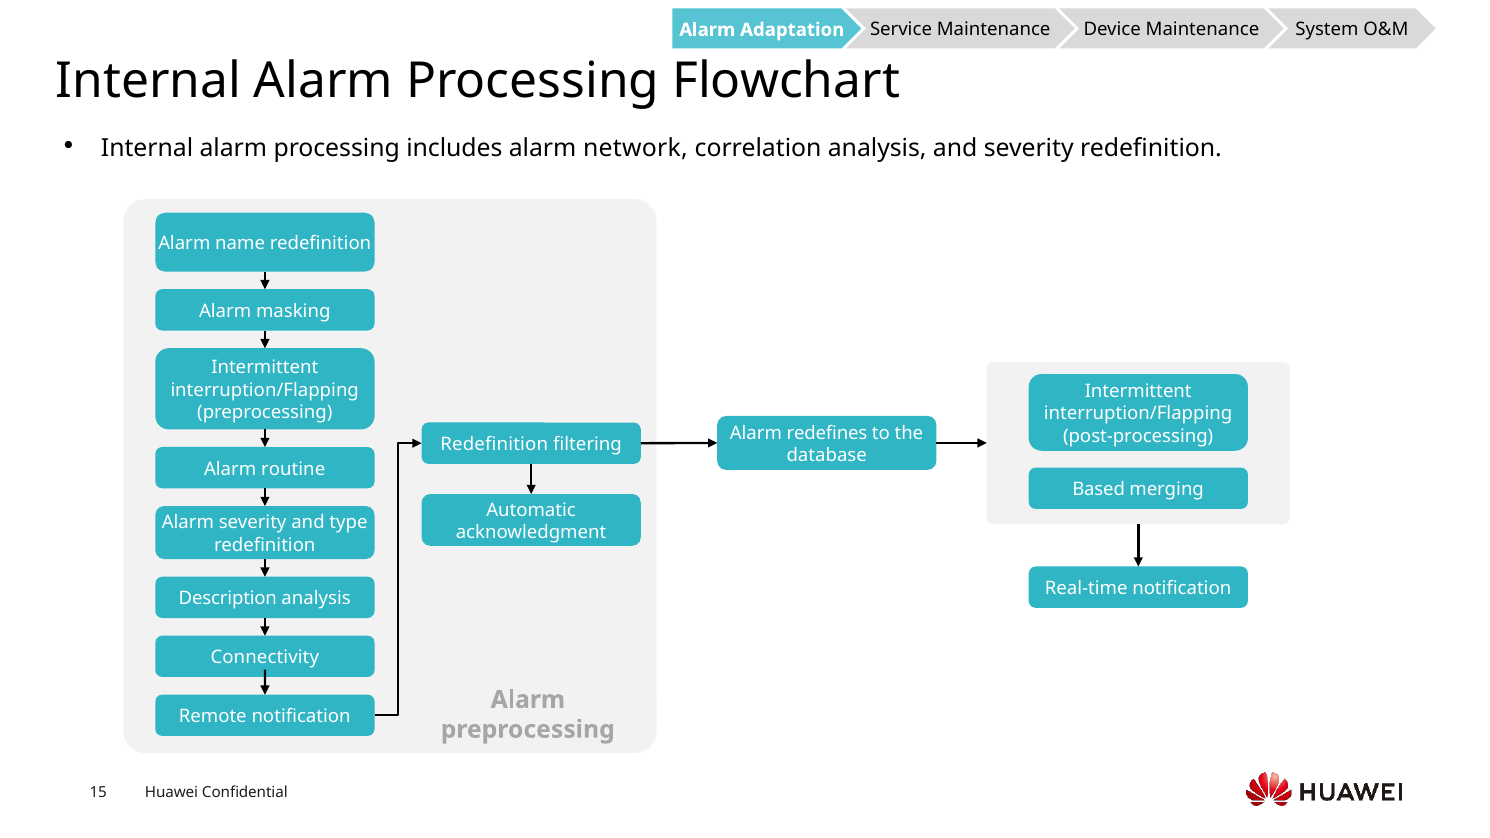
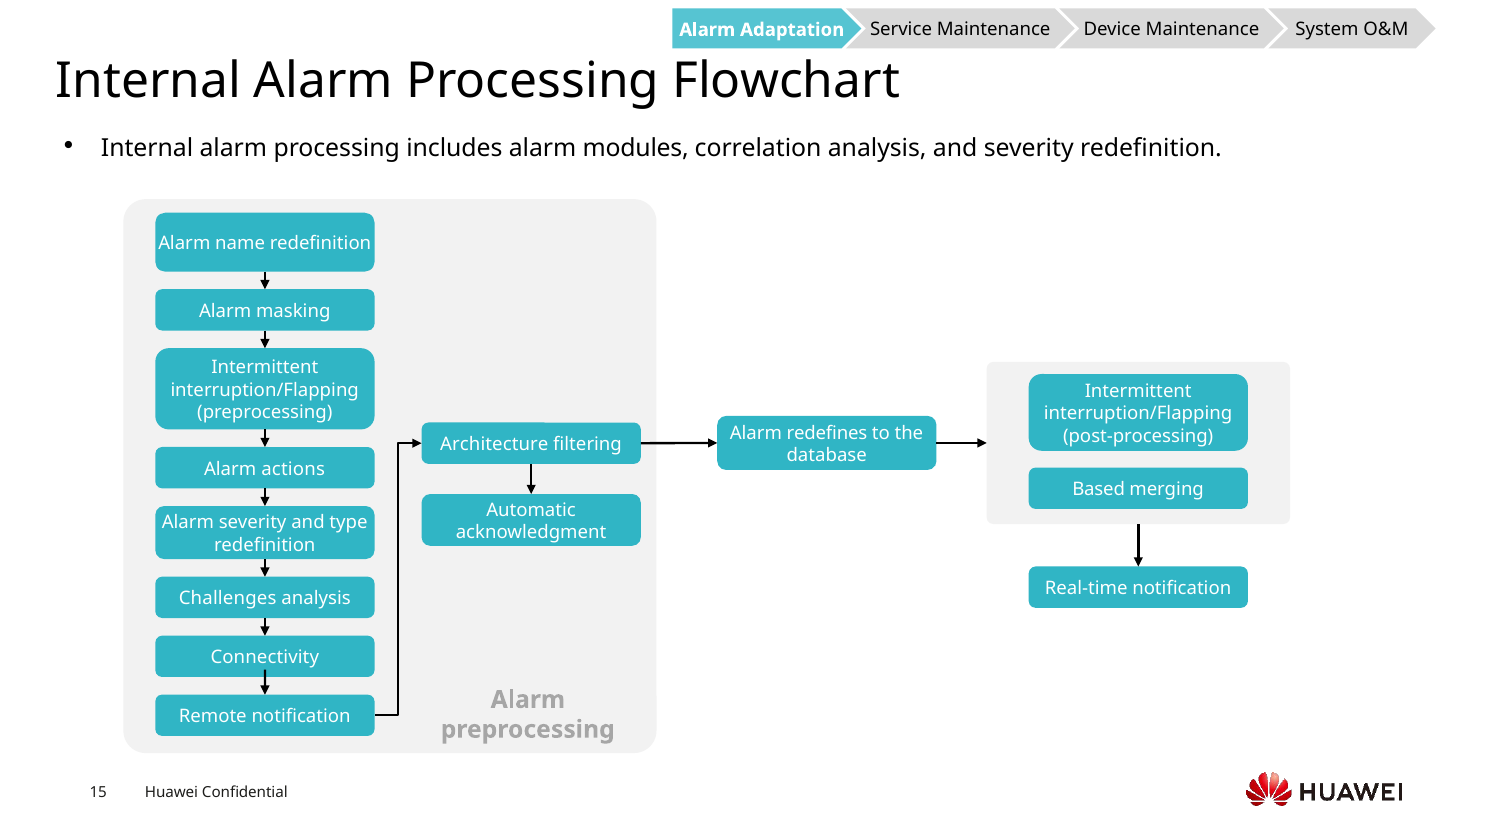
network: network -> modules (636, 148)
Redefinition: Redefinition -> Architecture (494, 445)
routine: routine -> actions (293, 469)
Description: Description -> Challenges (228, 599)
